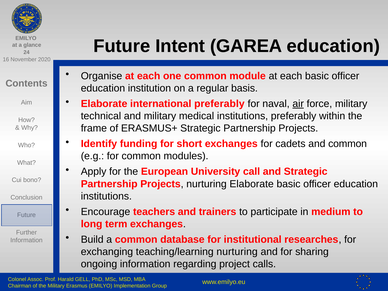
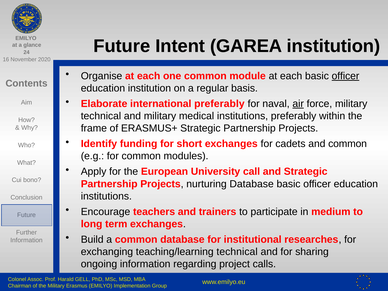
GAREA education: education -> institution (333, 46)
officer underline: none -> present (345, 76)
nurturing Elaborate: Elaborate -> Database (252, 184)
teaching/learning nurturing: nurturing -> technical (237, 252)
